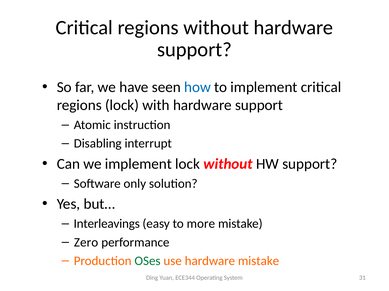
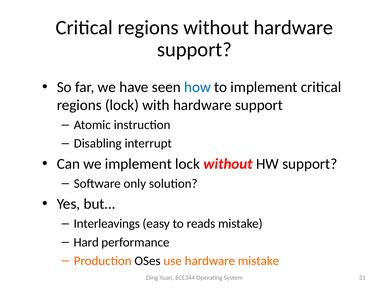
more: more -> reads (201, 224)
Zero: Zero -> Hard (86, 243)
OSes colour: green -> black (148, 261)
